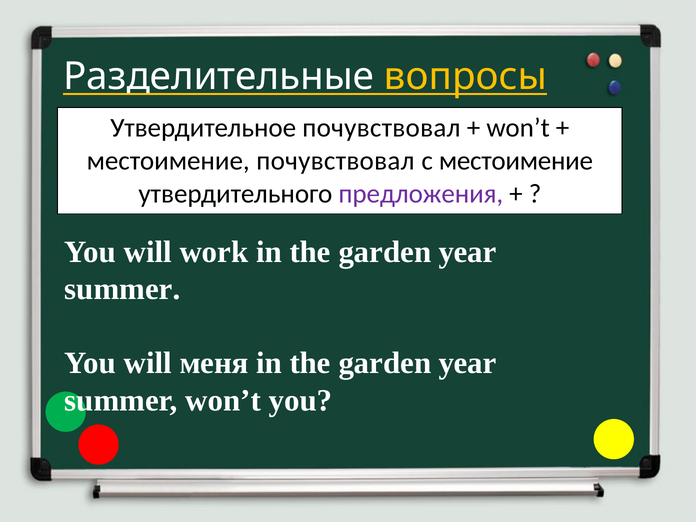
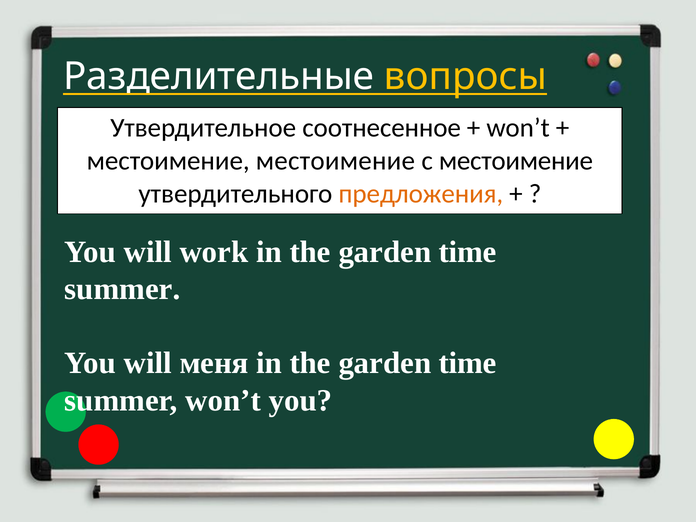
Утвердительное почувствовал: почувствовал -> соотнесенное (382, 128)
местоимение почувствовал: почувствовал -> местоимение (335, 161)
предложения colour: purple -> orange (421, 194)
year: year -> time (468, 252)
year: year -> time (468, 363)
